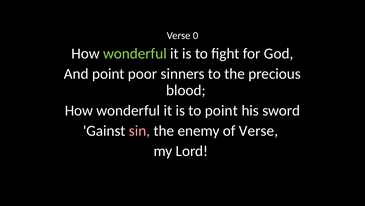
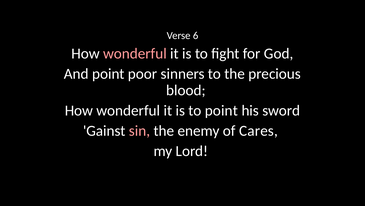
0: 0 -> 6 (196, 36)
wonderful colour: light green -> pink (135, 53)
of Verse: Verse -> Cares (259, 130)
